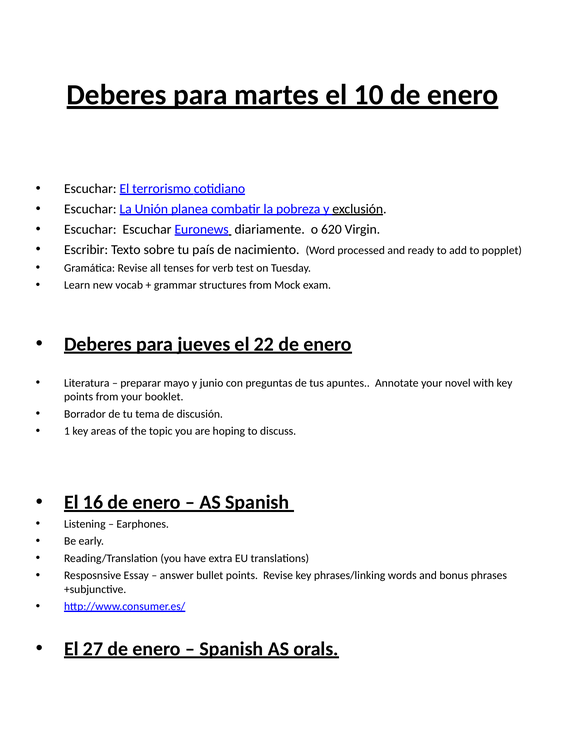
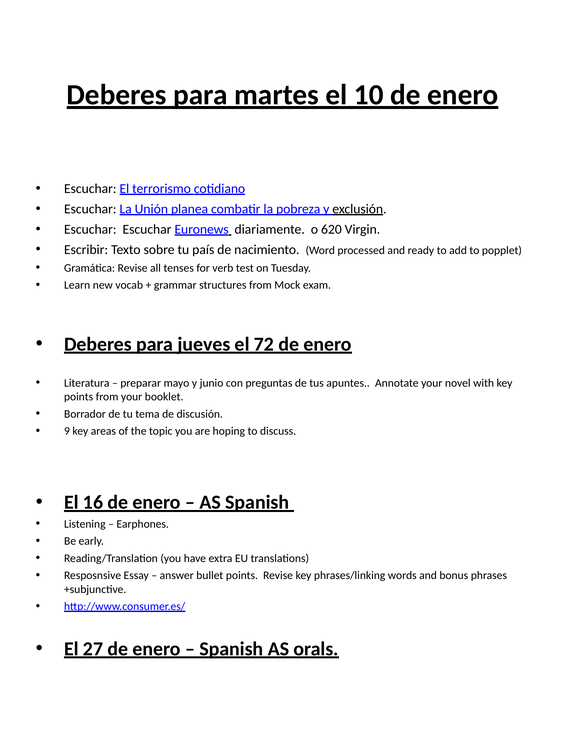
22: 22 -> 72 (264, 344)
1: 1 -> 9 (67, 431)
